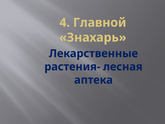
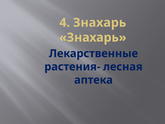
4 Главной: Главной -> Знахарь (100, 23)
